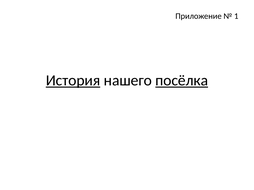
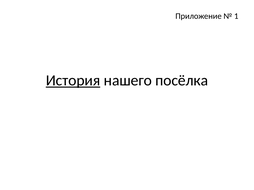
посёлка underline: present -> none (182, 81)
